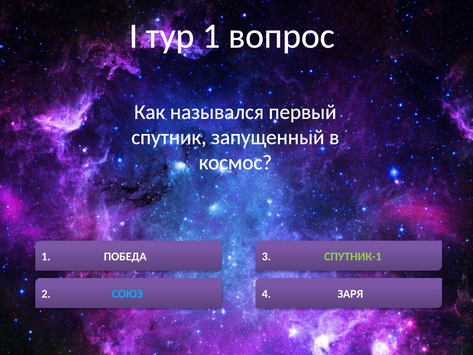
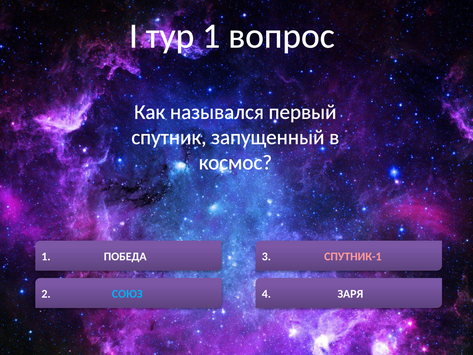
СПУТНИК-1 colour: light green -> pink (353, 256)
